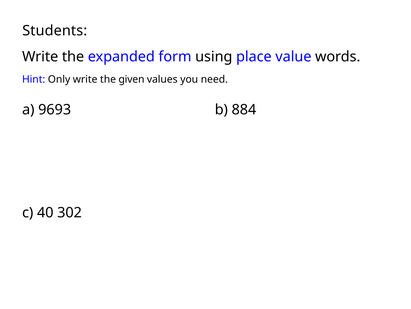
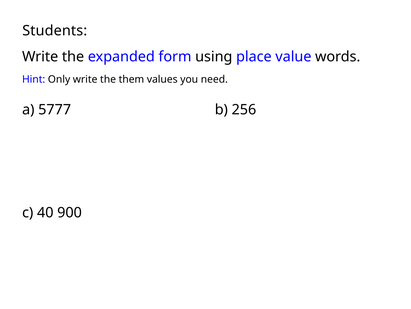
given: given -> them (131, 79)
9693: 9693 -> 5777 (55, 110)
884: 884 -> 256 (244, 110)
302: 302 -> 900 (70, 212)
